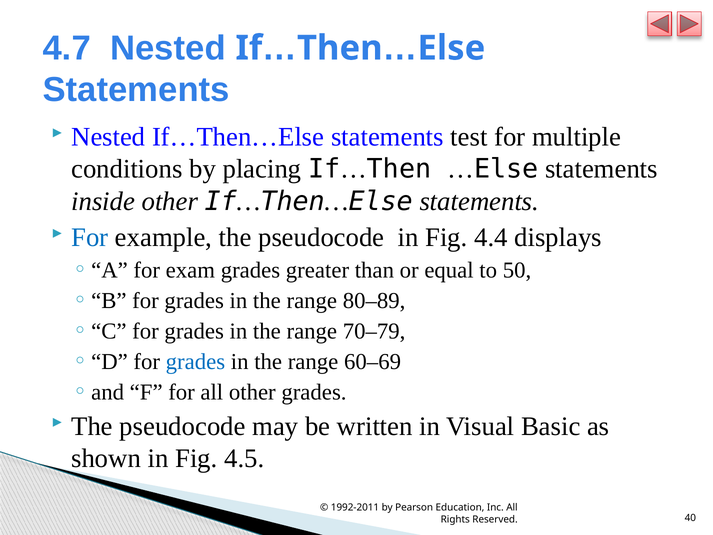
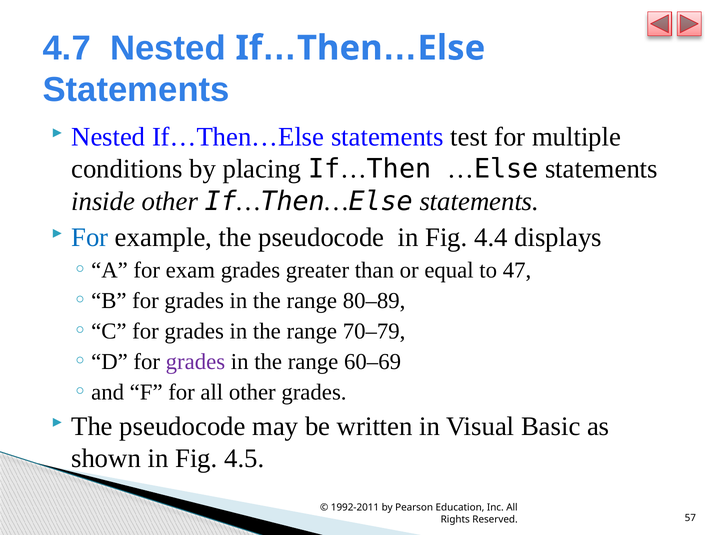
50: 50 -> 47 (517, 270)
grades colour: blue -> purple (195, 362)
40: 40 -> 57 (690, 518)
